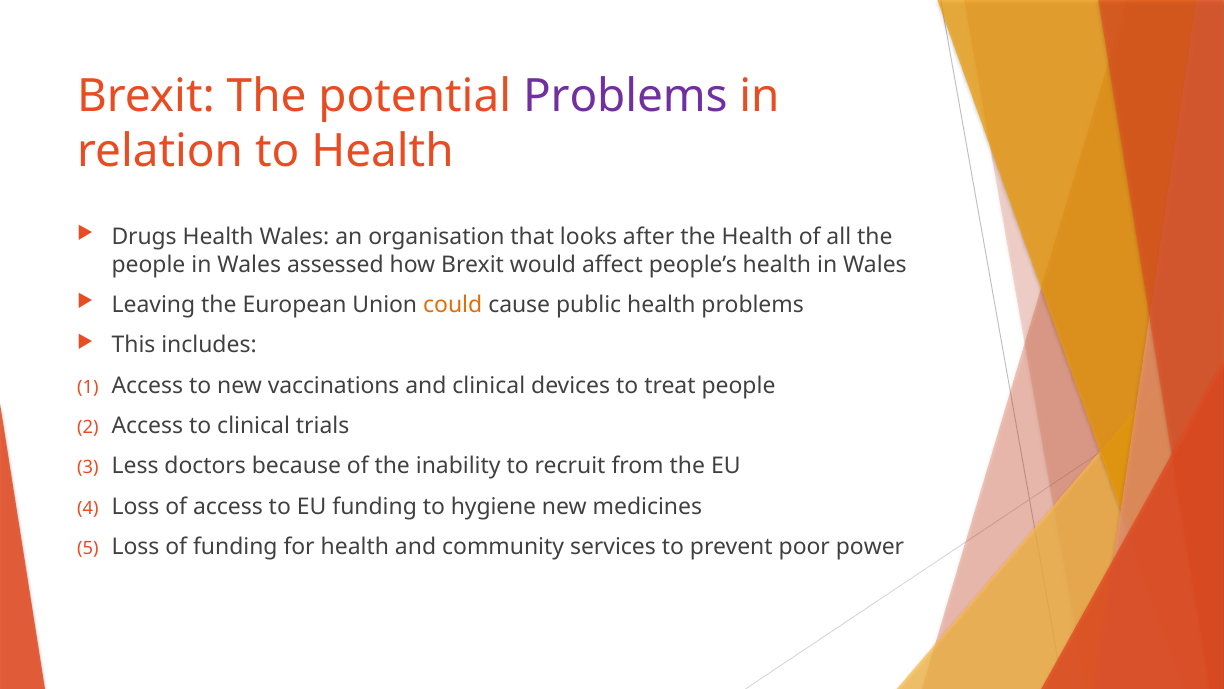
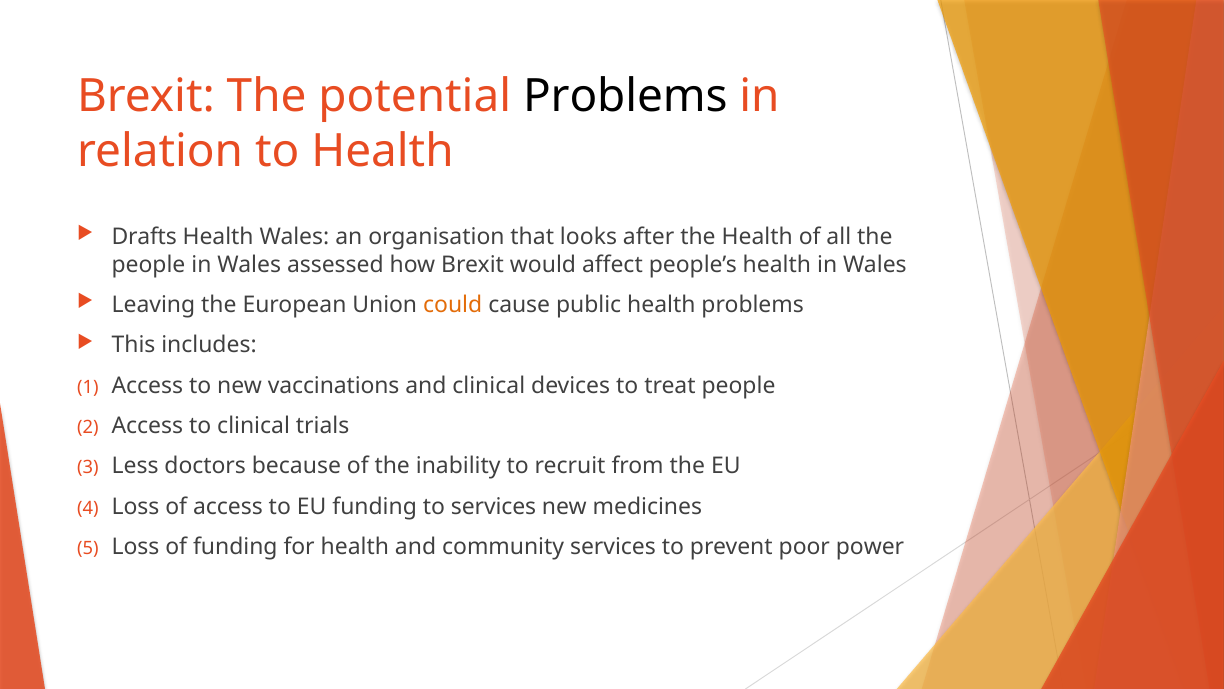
Problems colour: purple -> black (625, 97)
Drugs: Drugs -> Drafts (144, 237)
to hygiene: hygiene -> services (494, 506)
